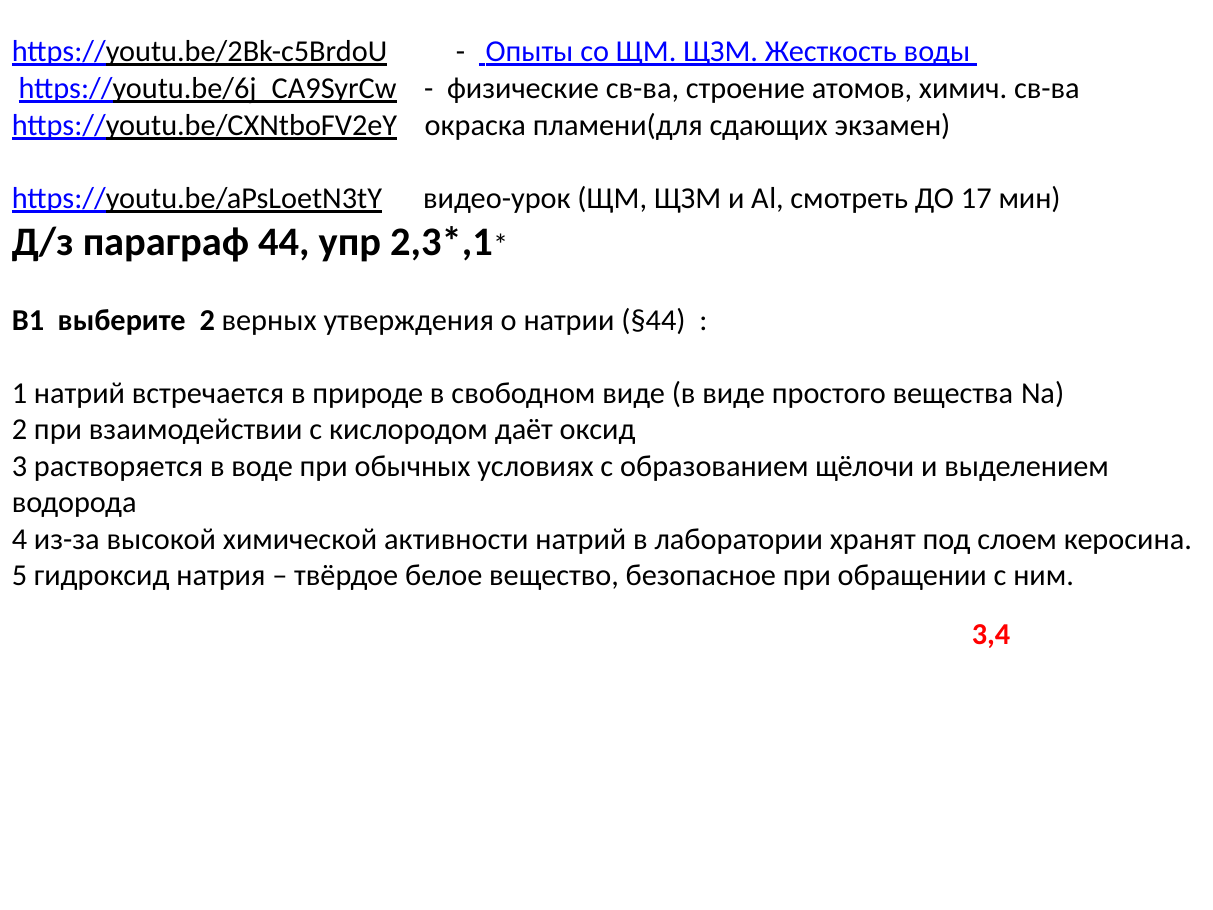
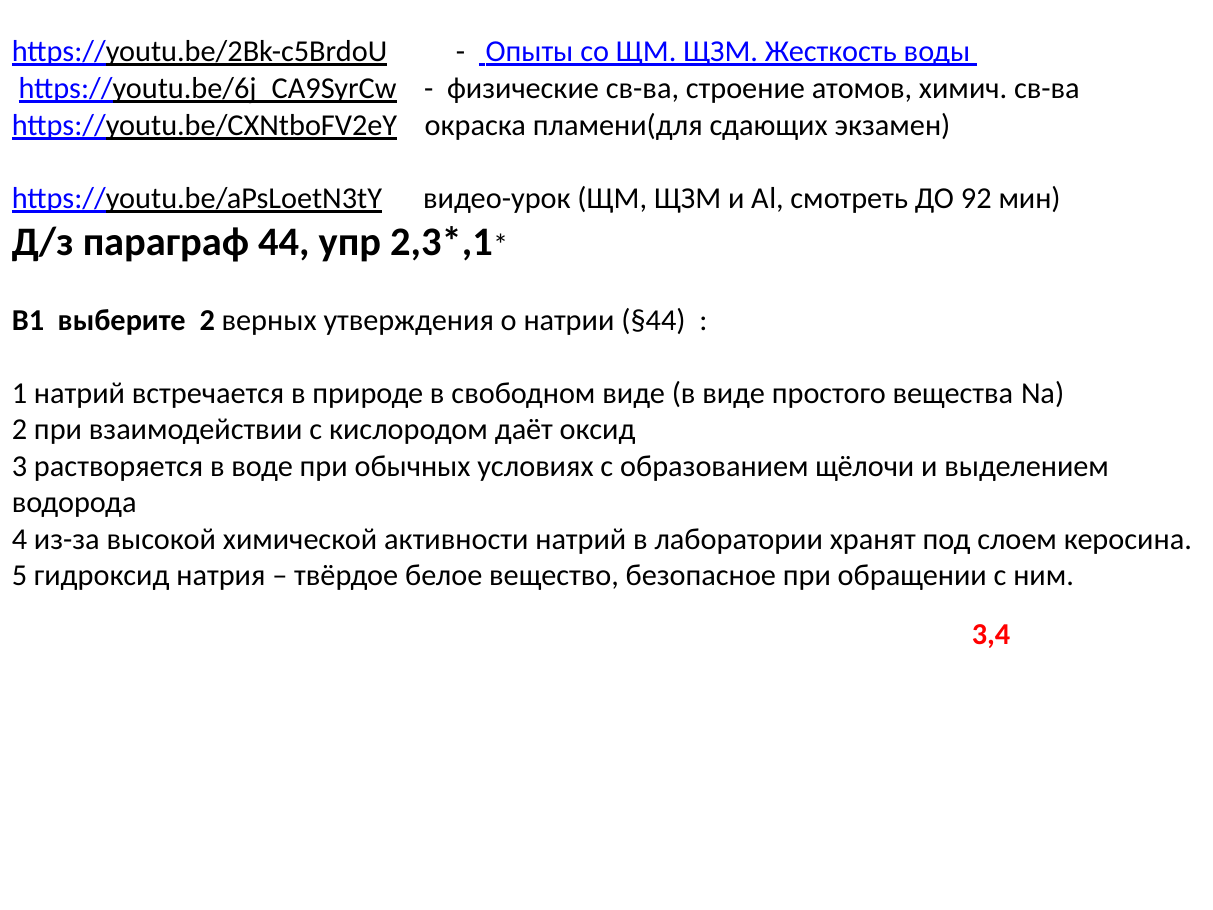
17: 17 -> 92 (976, 199)
